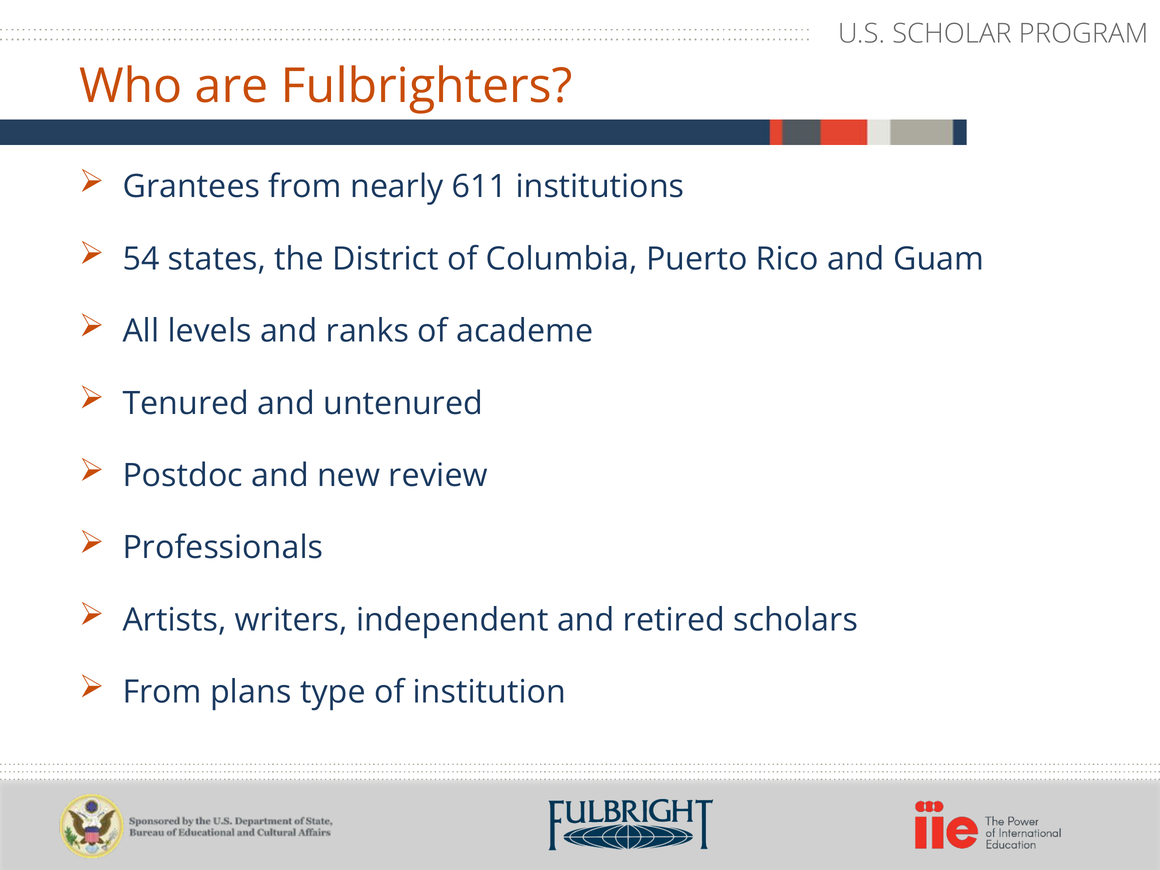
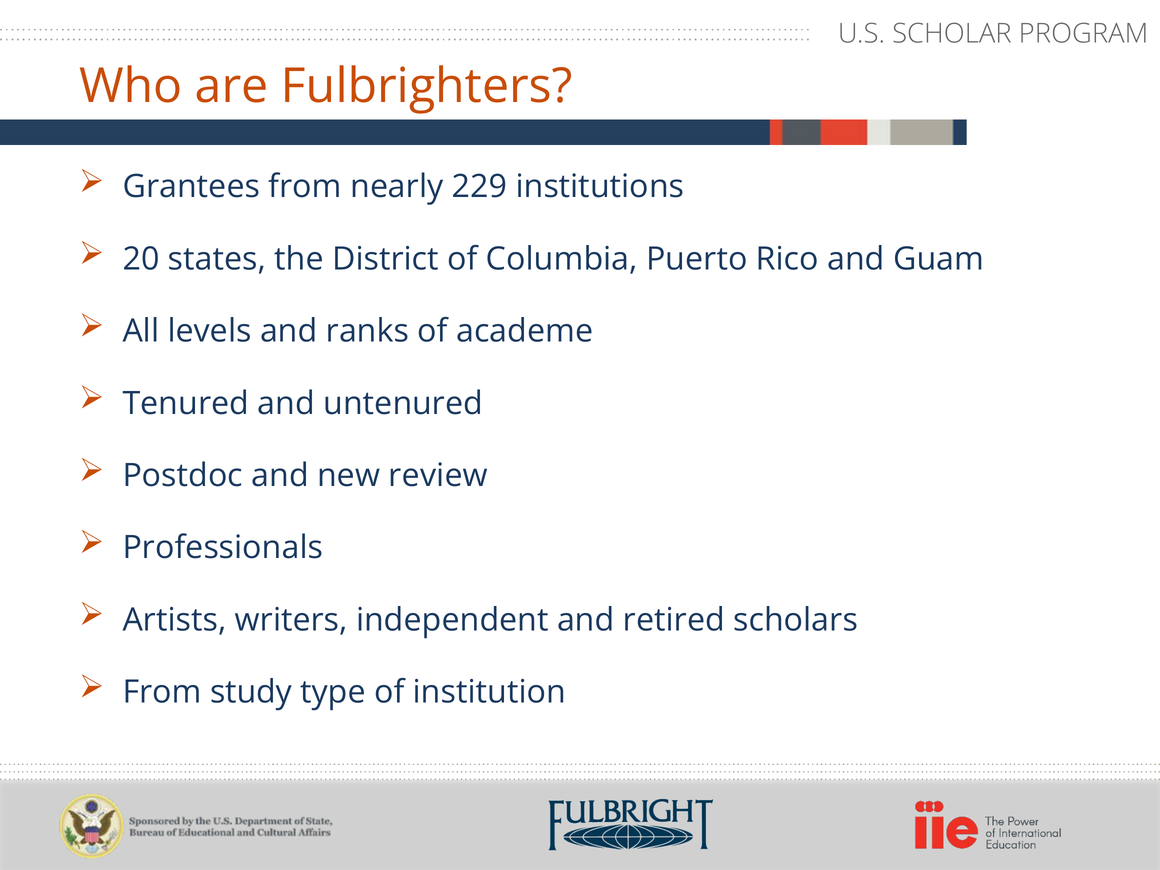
611: 611 -> 229 (480, 187)
54: 54 -> 20 (141, 259)
plans: plans -> study (251, 692)
